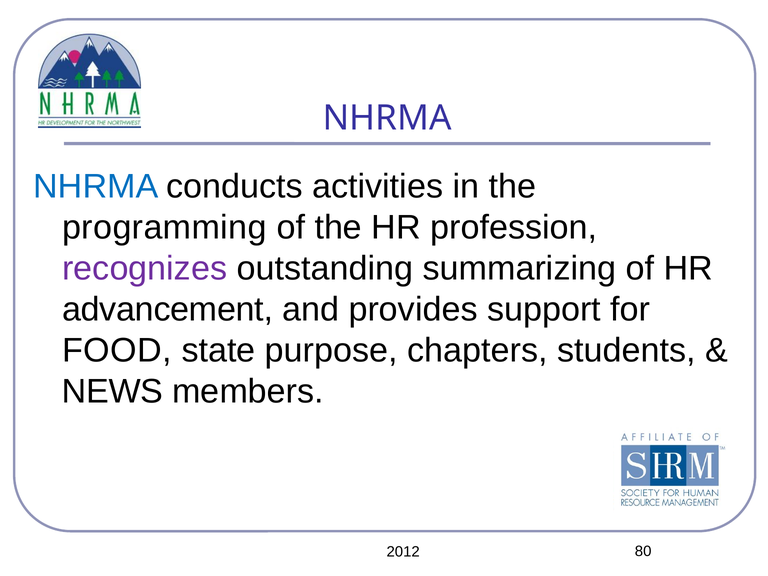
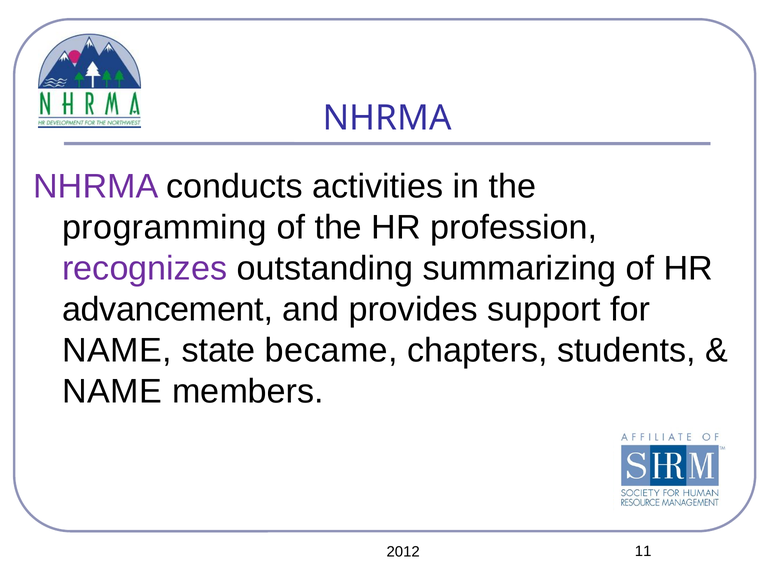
NHRMA colour: blue -> purple (96, 187)
FOOD: FOOD -> NAME (117, 351)
purpose: purpose -> became (331, 351)
NEWS: NEWS -> NAME (112, 392)
80: 80 -> 11 (643, 551)
